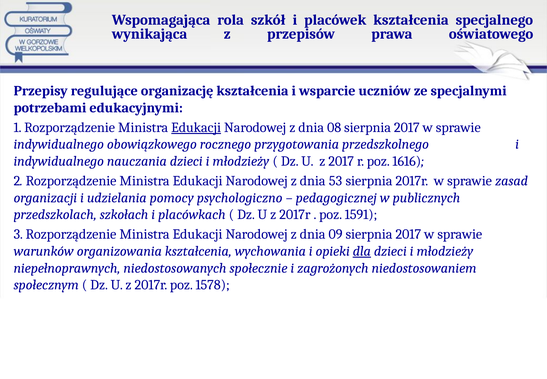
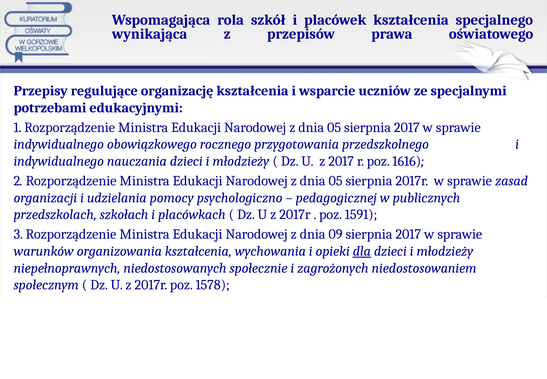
Edukacji underline: present -> none (196, 127)
08: 08 -> 05 (334, 127)
53: 53 -> 05 (336, 181)
